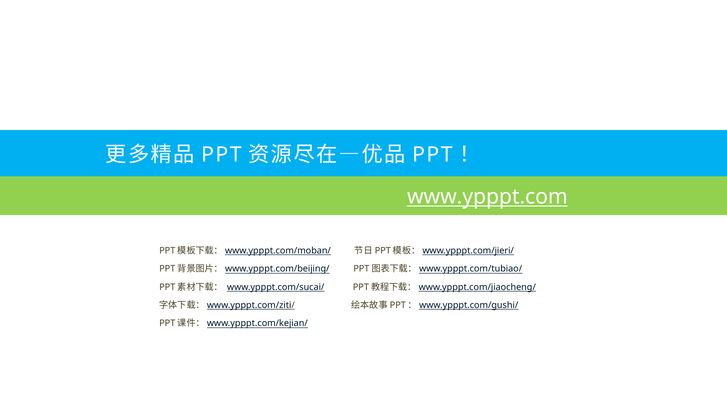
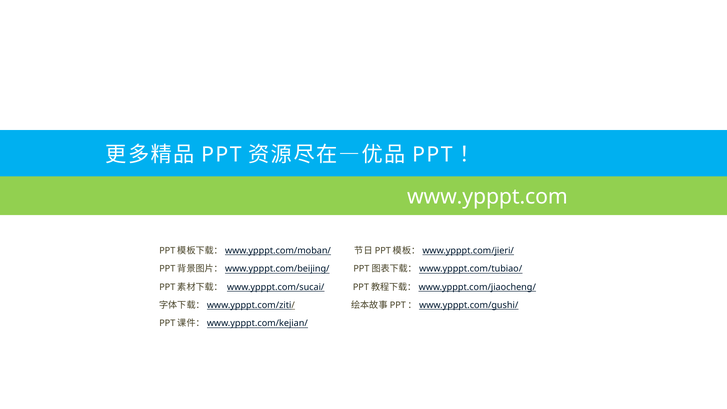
www.ypppt.com underline: present -> none (487, 197)
